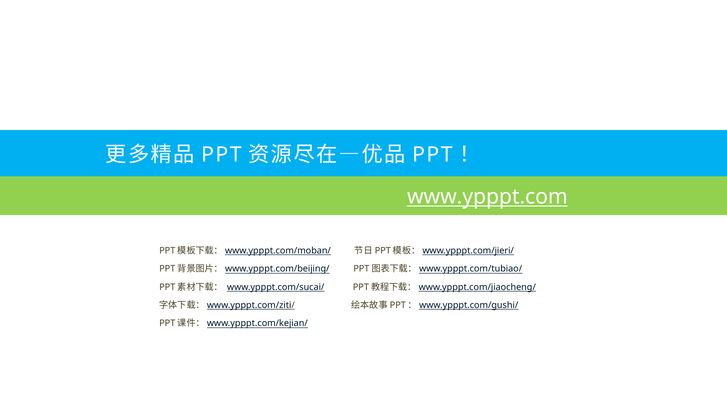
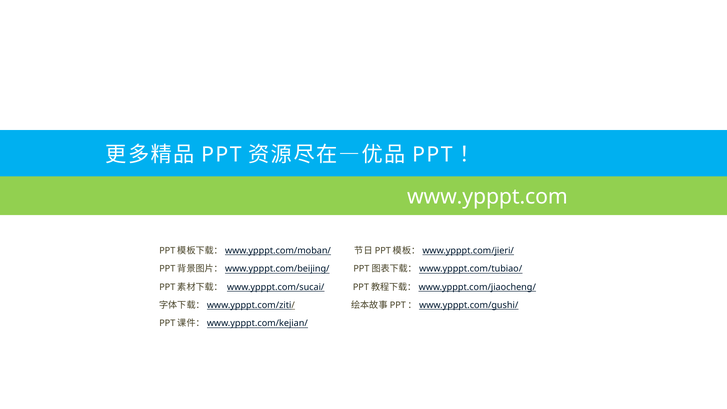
www.ypppt.com underline: present -> none (487, 197)
